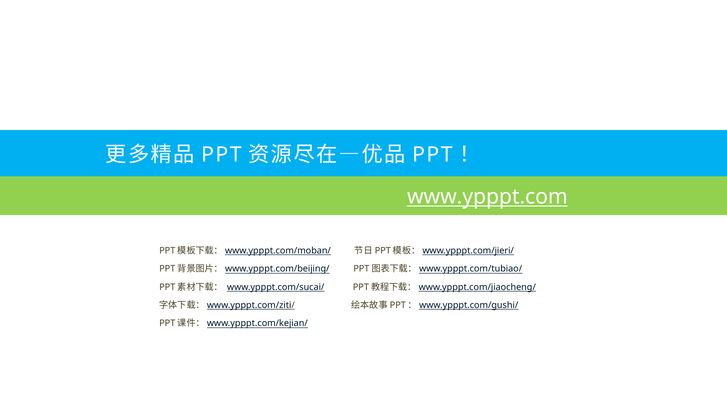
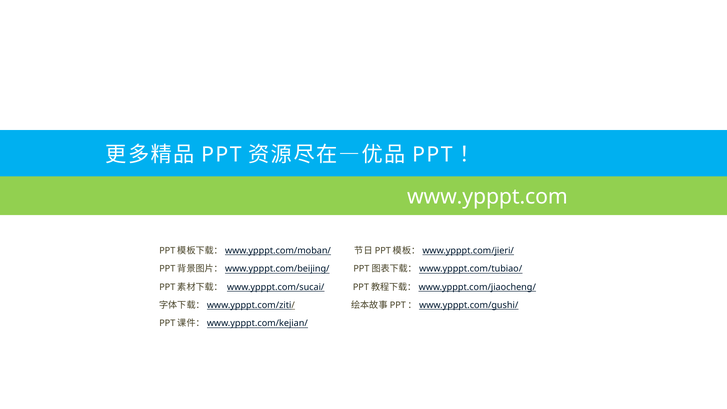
www.ypppt.com underline: present -> none (487, 197)
